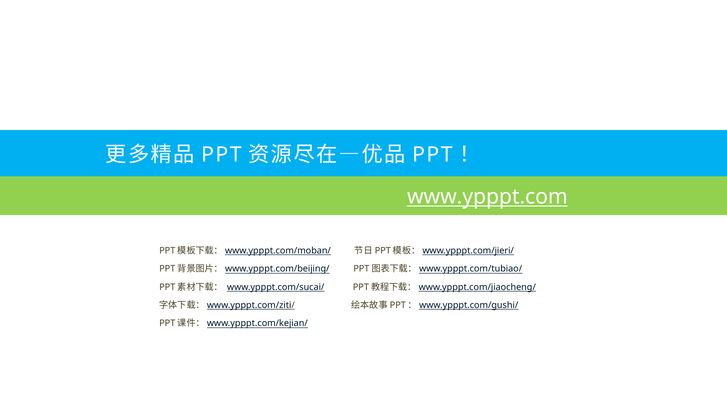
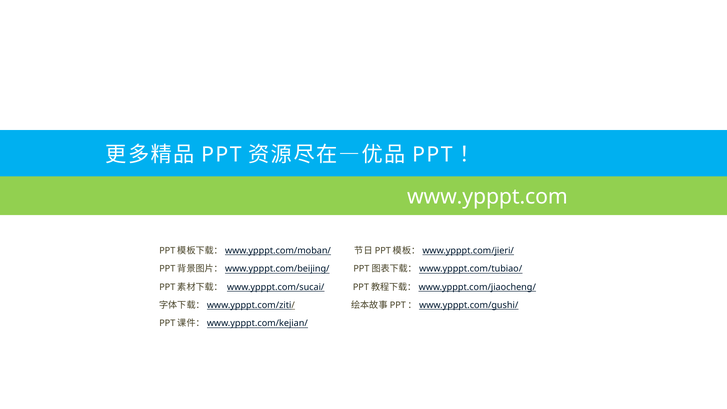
www.ypppt.com underline: present -> none (487, 197)
